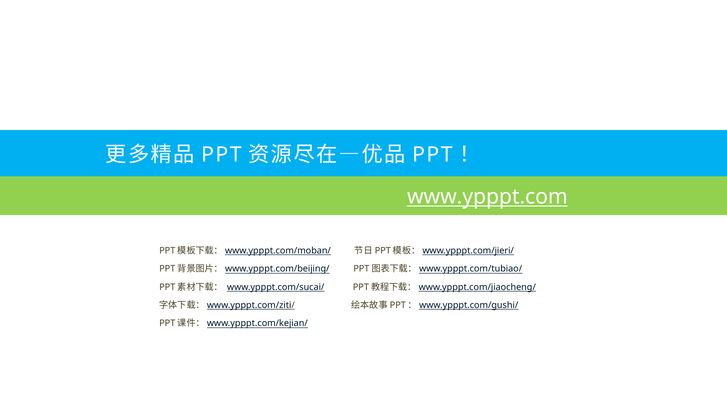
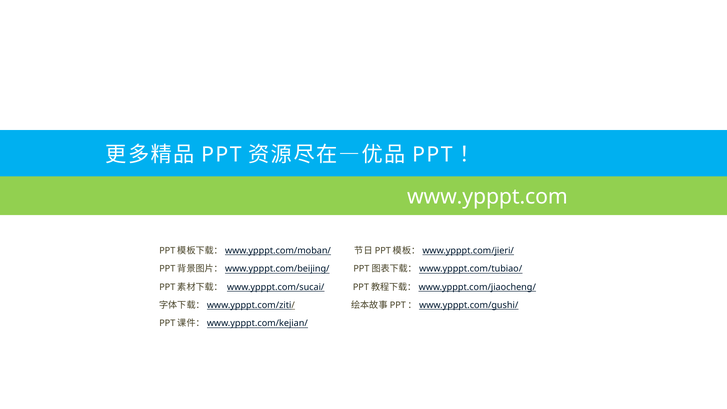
www.ypppt.com underline: present -> none (487, 197)
